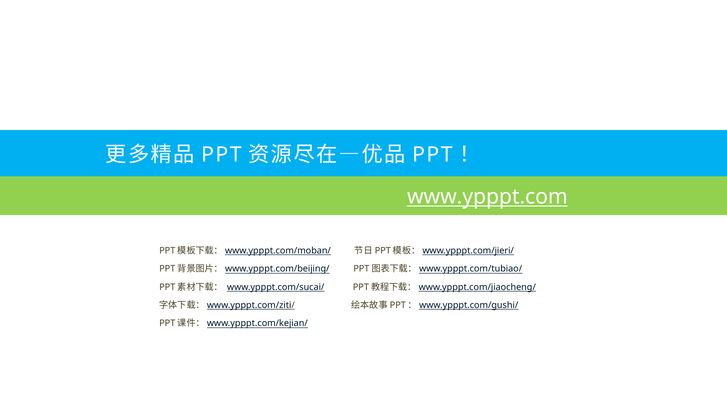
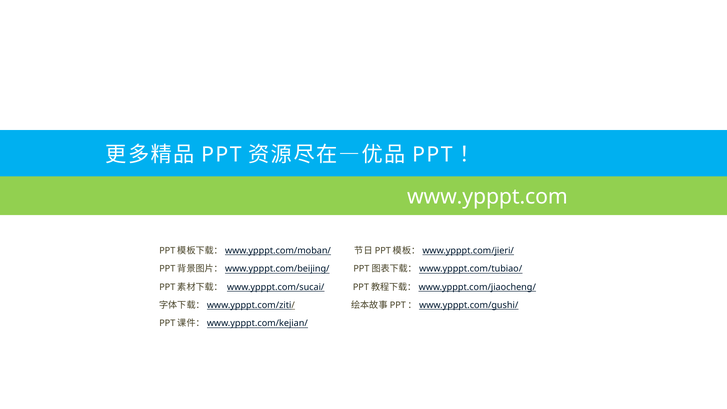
www.ypppt.com underline: present -> none (487, 197)
